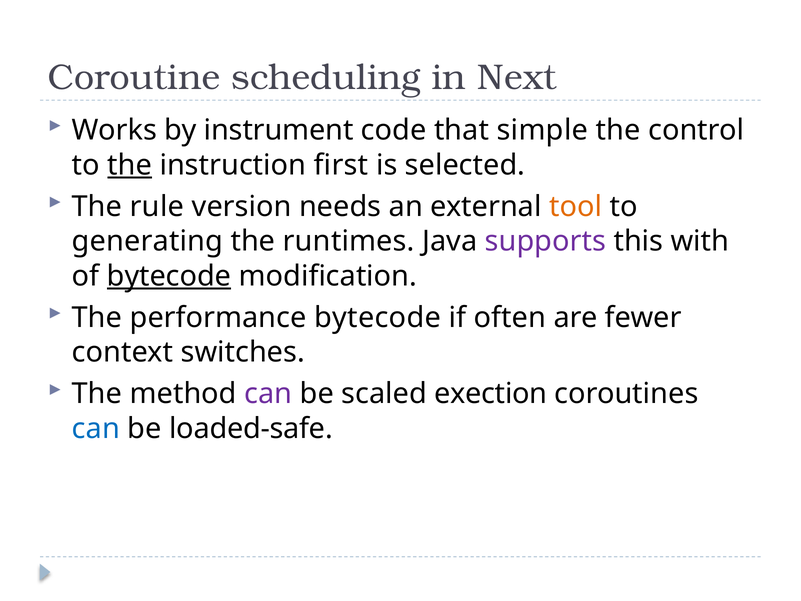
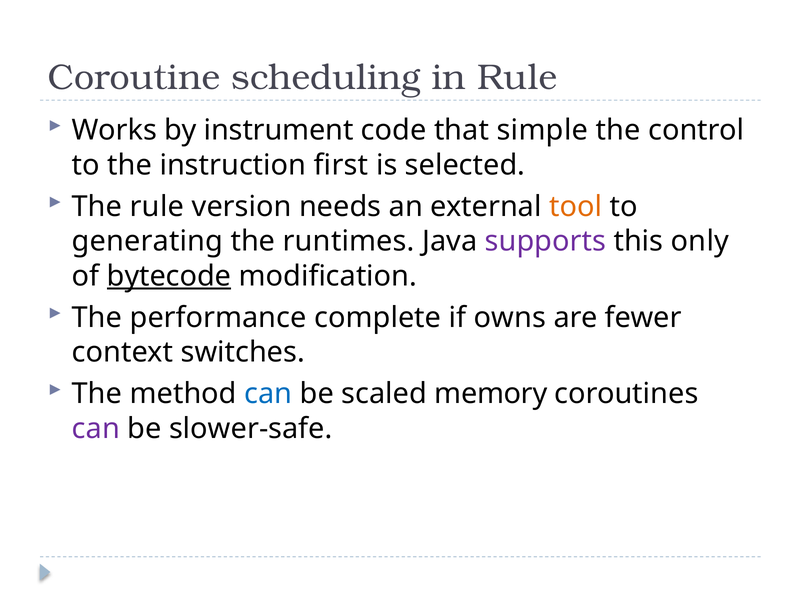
in Next: Next -> Rule (517, 77)
the underline: present -> none (130, 165)
with: with -> only (700, 241)
performance bytecode: bytecode -> complete (378, 317)
often: often -> owns (510, 317)
can colour: purple -> blue (268, 394)
exection: exection -> memory (491, 394)
can colour: blue -> purple (96, 429)
loaded-safe: loaded-safe -> slower-safe (251, 429)
